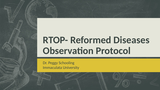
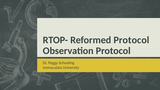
Reformed Diseases: Diseases -> Protocol (131, 40)
